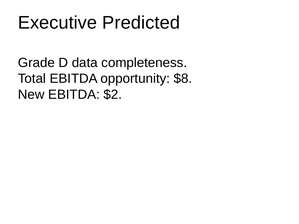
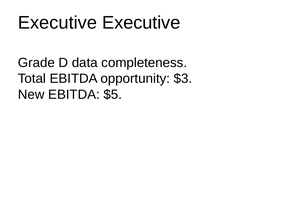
Executive Predicted: Predicted -> Executive (141, 23)
$8: $8 -> $3 (183, 79)
$2: $2 -> $5 (113, 95)
